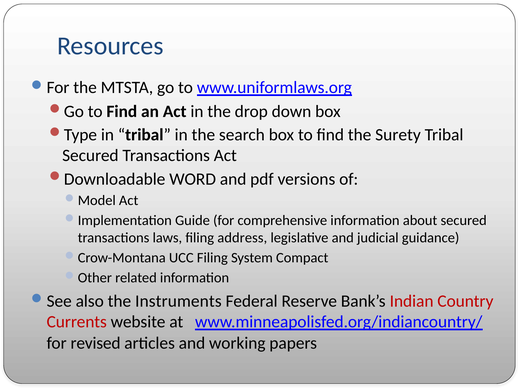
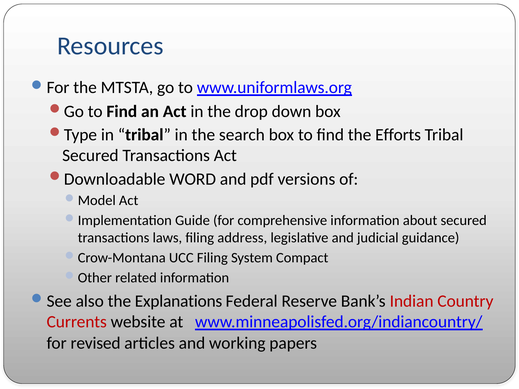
Surety: Surety -> Efforts (398, 135)
Instruments: Instruments -> Explanations (179, 301)
